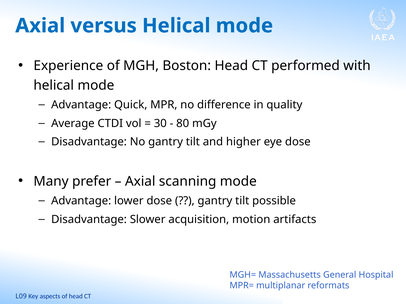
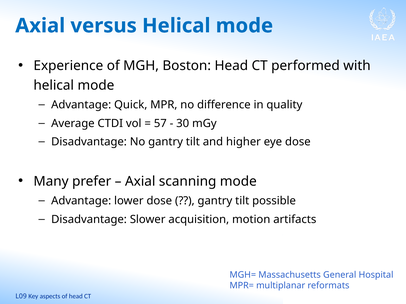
30: 30 -> 57 (160, 124)
80: 80 -> 30 (183, 124)
